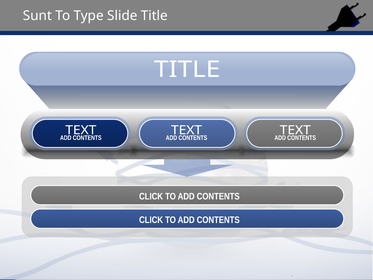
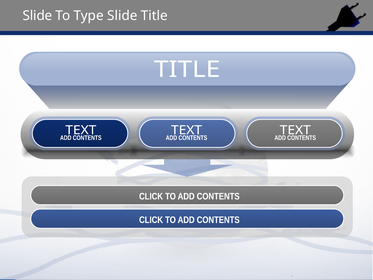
Sunt: Sunt -> Slide (37, 16)
